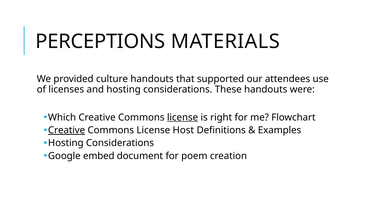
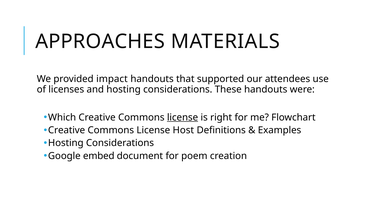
PERCEPTIONS: PERCEPTIONS -> APPROACHES (100, 41)
culture: culture -> impact (112, 79)
Creative underline: present -> none (67, 130)
